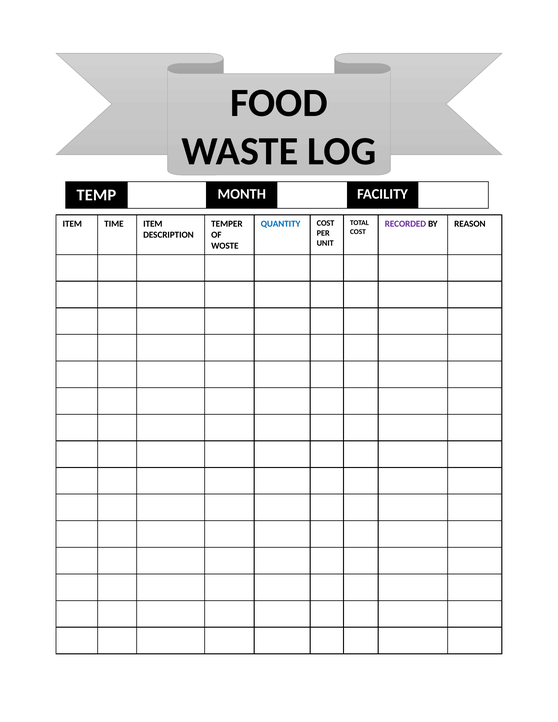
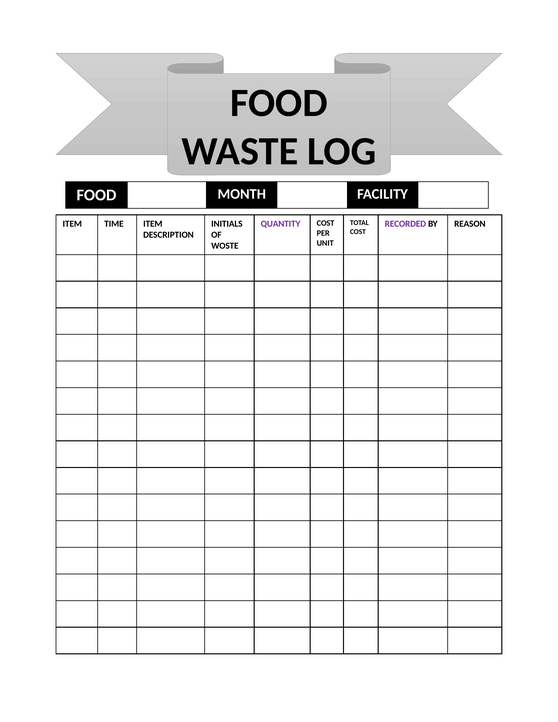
TEMP: TEMP -> FOOD (96, 195)
TEMPER: TEMPER -> INITIALS (227, 224)
QUANTITY colour: blue -> purple (281, 224)
